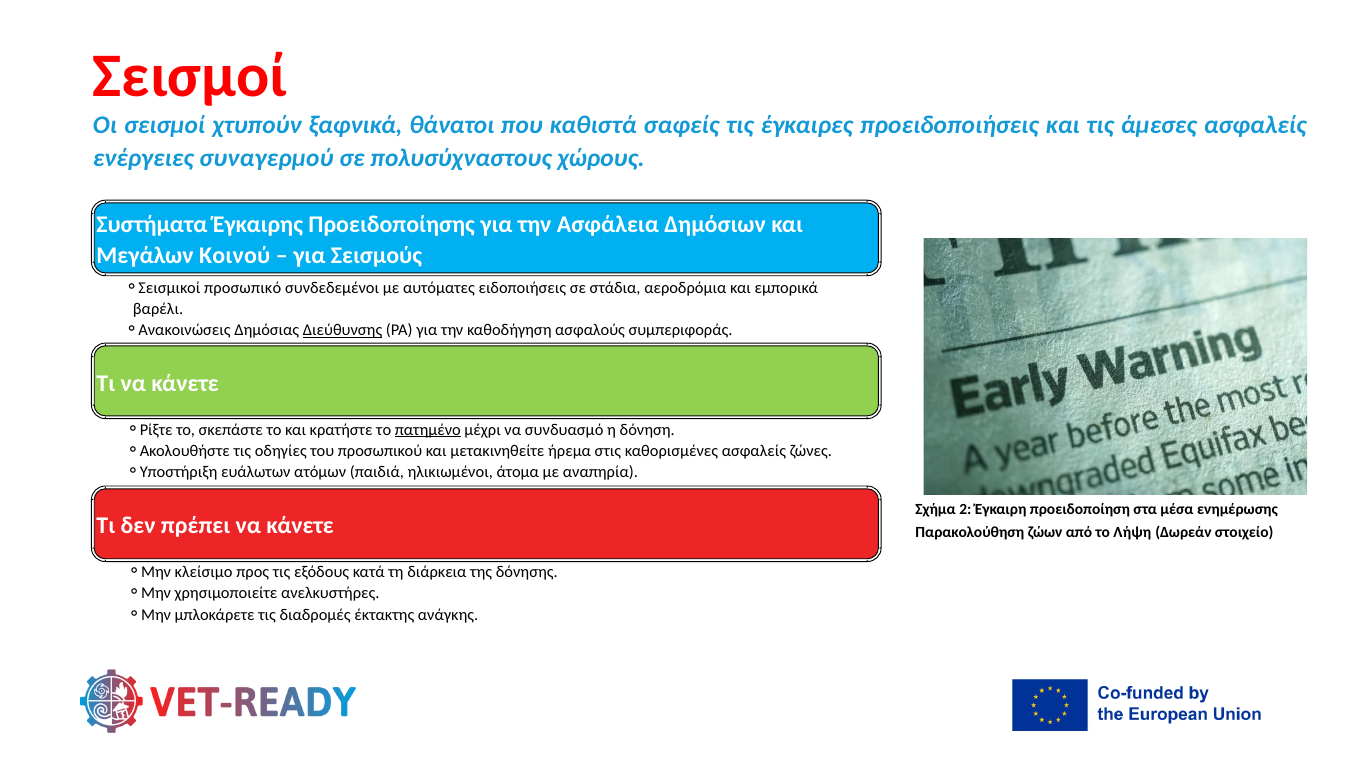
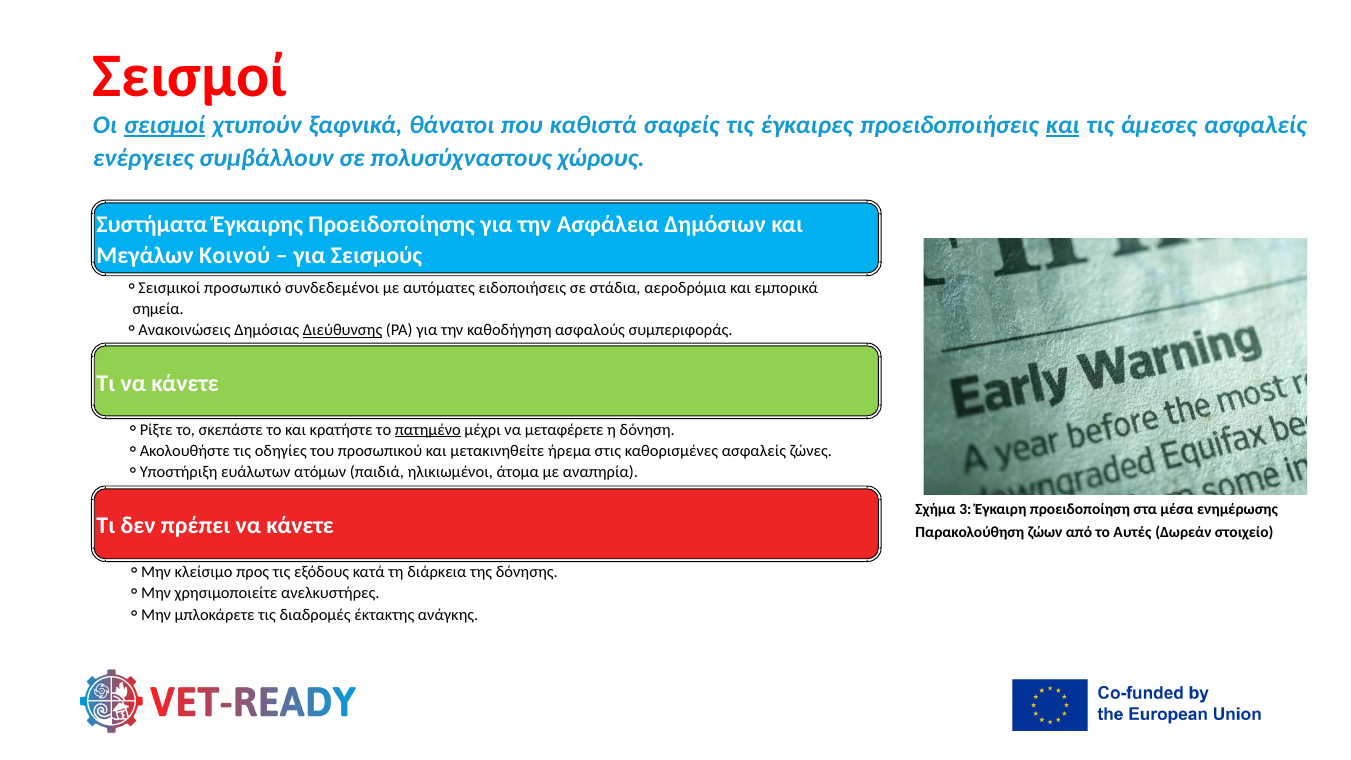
σεισμοί underline: none -> present (165, 125)
και underline: none -> present (1063, 125)
συναγερμού: συναγερμού -> συμβάλλουν (267, 158)
βαρέλι: βαρέλι -> σημεία (158, 309)
συνδυασμό: συνδυασμό -> μεταφέρετε (564, 430)
2: 2 -> 3 (965, 510)
Λήψη: Λήψη -> Αυτές (1132, 532)
